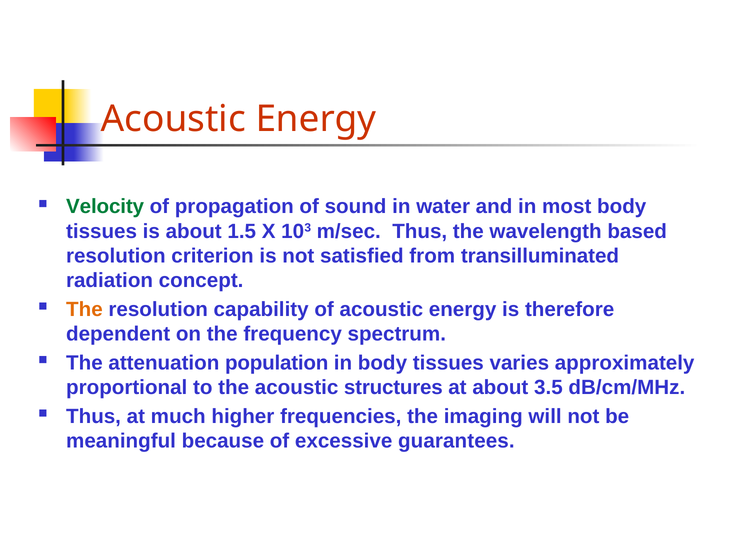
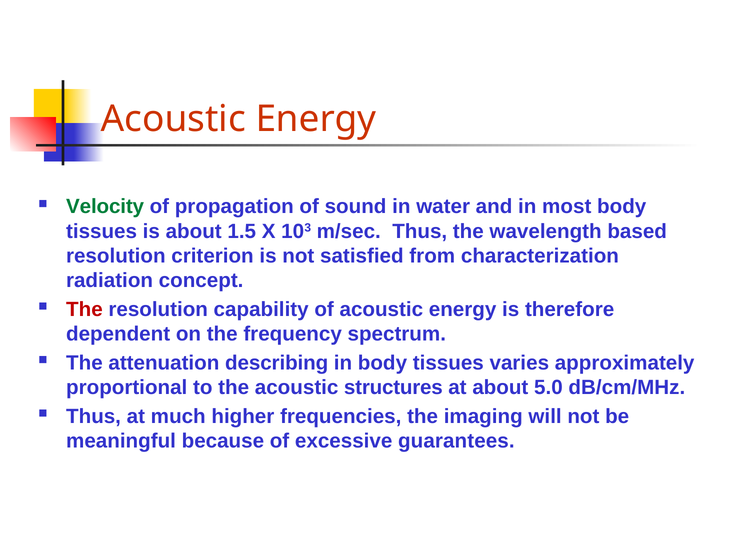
transilluminated: transilluminated -> characterization (540, 256)
The colour: orange -> red (84, 310)
population: population -> describing (277, 363)
3.5: 3.5 -> 5.0 (548, 388)
